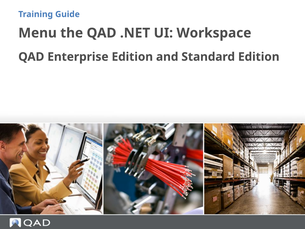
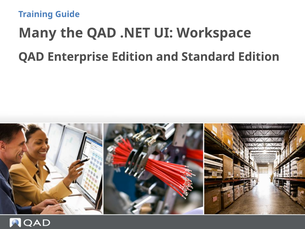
Menu: Menu -> Many (37, 33)
